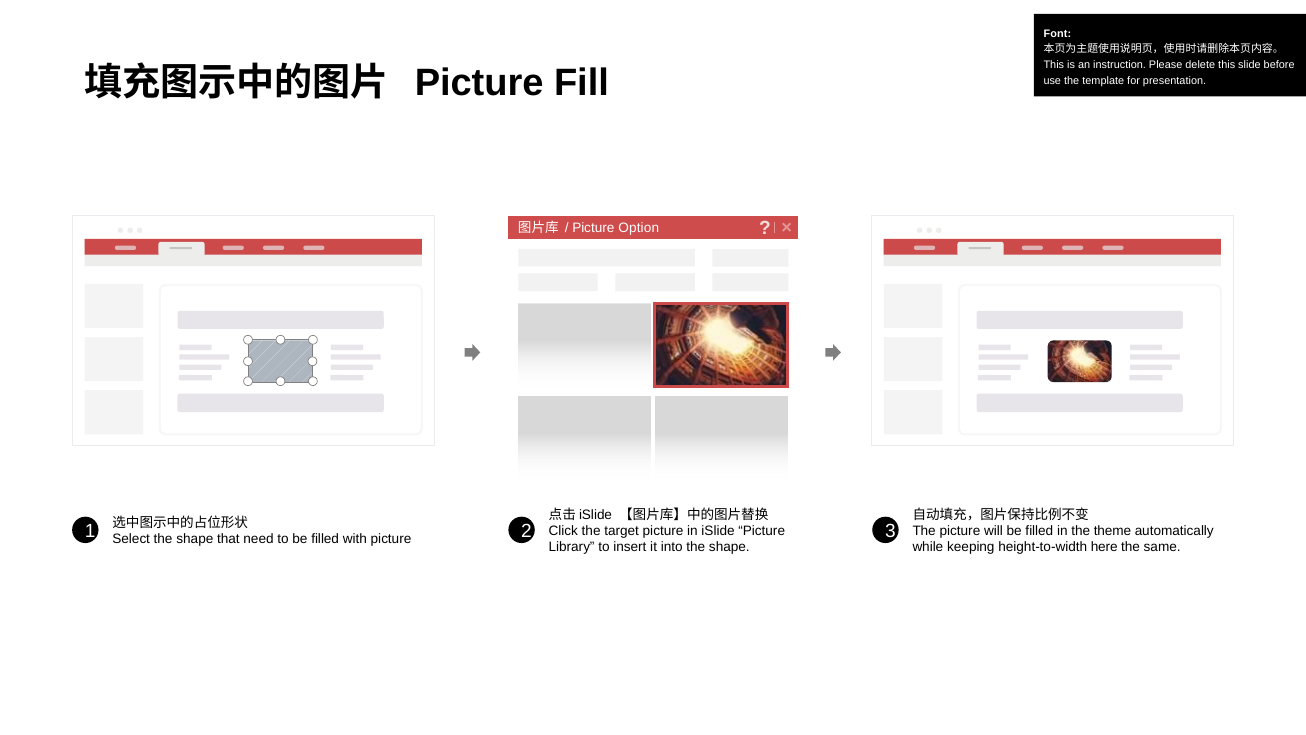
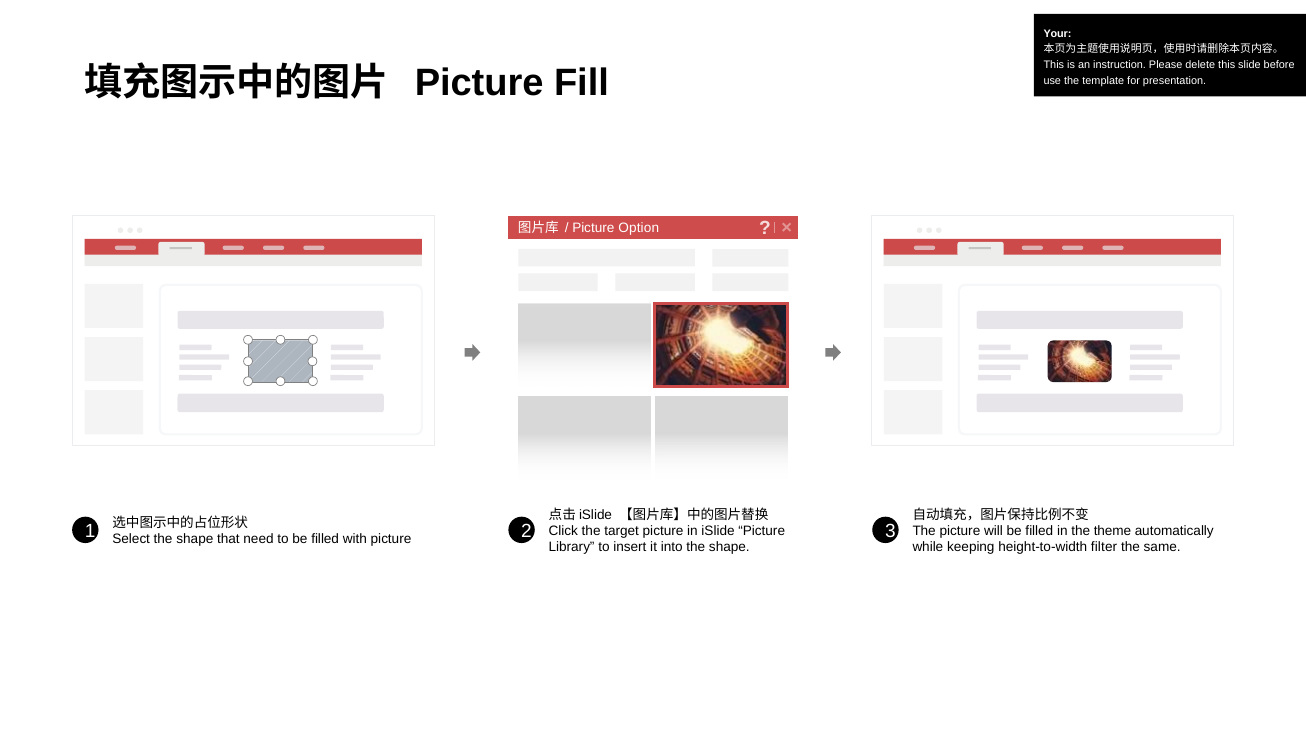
Font: Font -> Your (1058, 34)
here: here -> filter (1104, 547)
